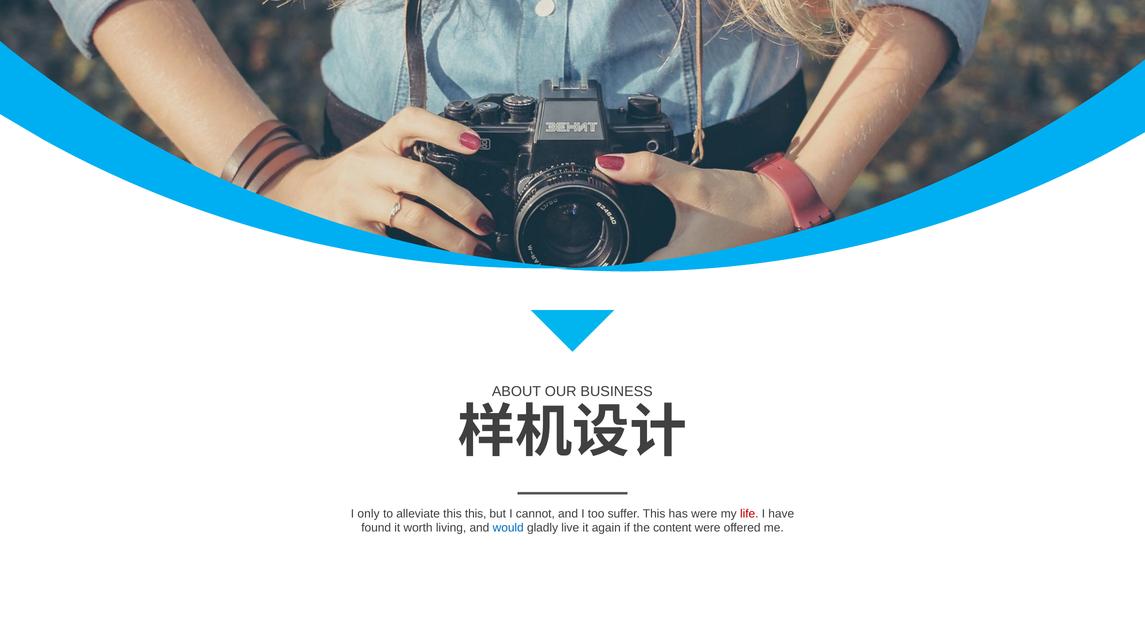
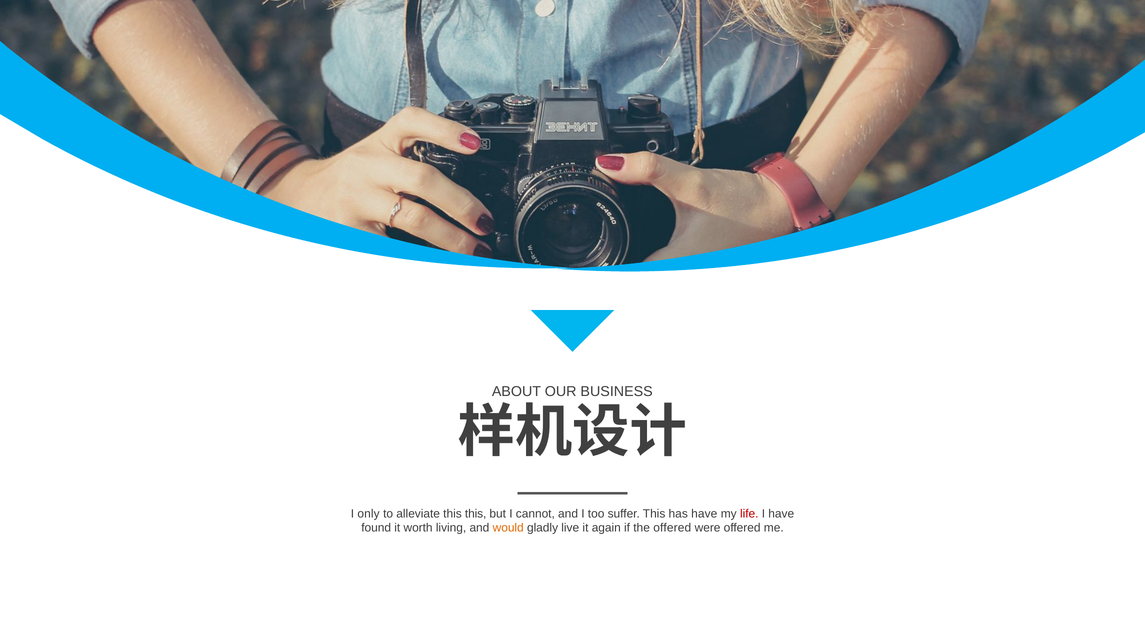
has were: were -> have (704, 514)
would colour: blue -> orange (508, 528)
the content: content -> offered (672, 528)
